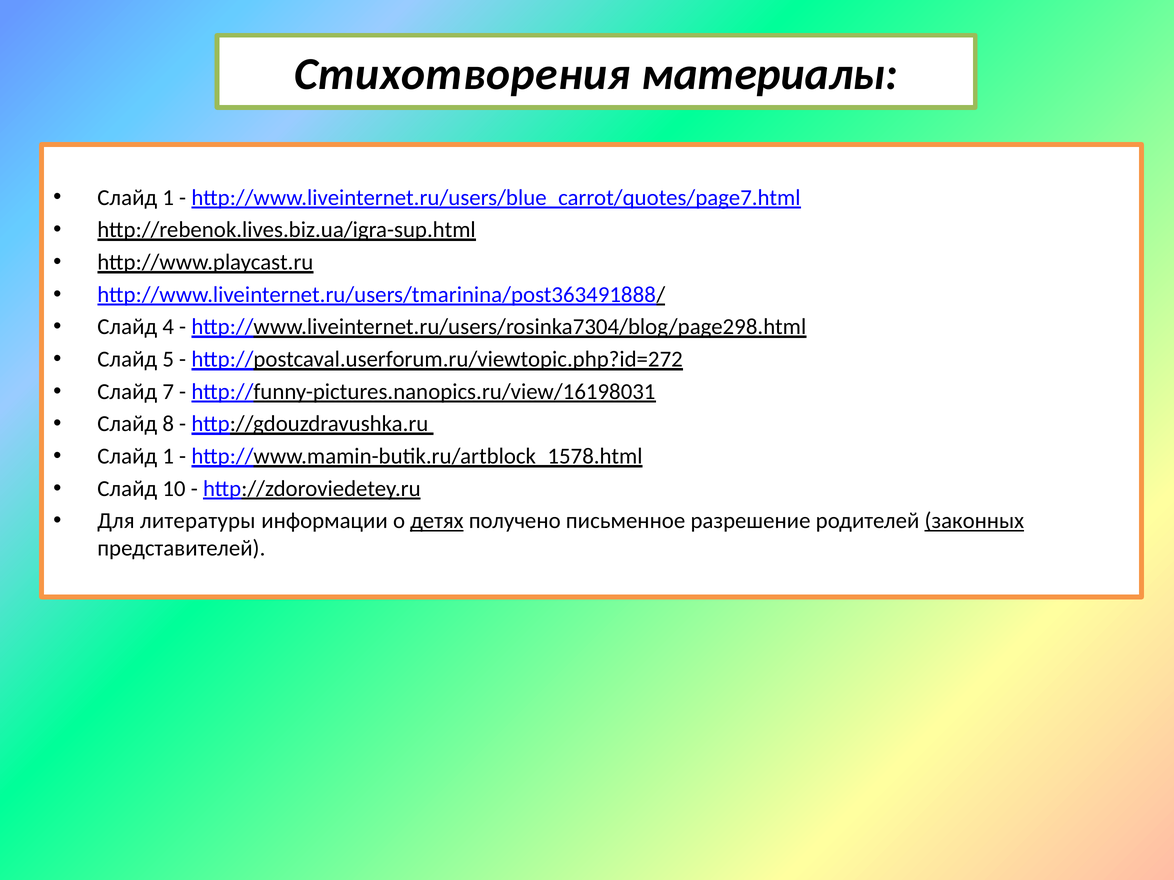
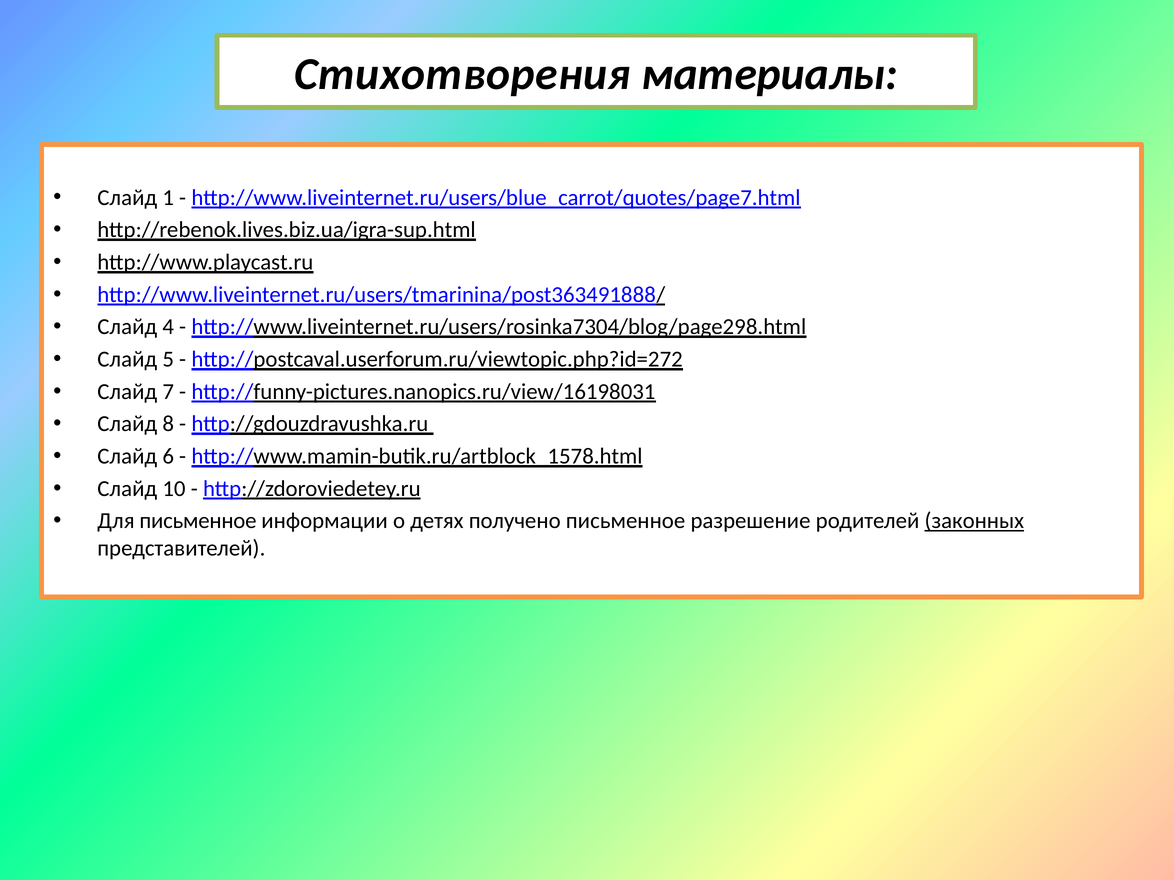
1: 1 -> 6 (168, 456)
Для литературы: литературы -> письменное (198, 521)
детях underline: present -> none (437, 521)
